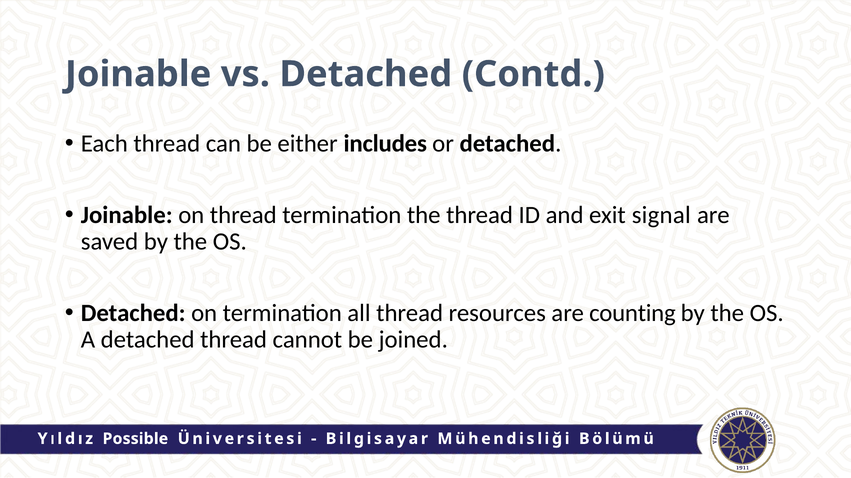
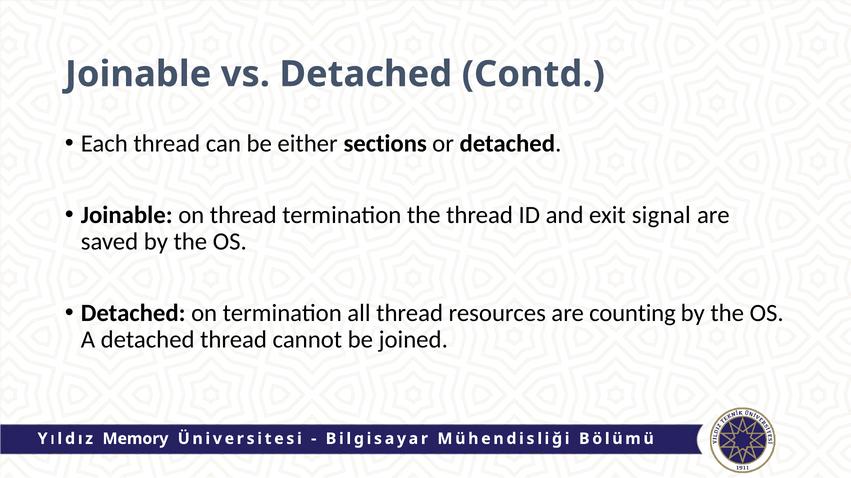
includes: includes -> sections (385, 144)
Possible: Possible -> Memory (135, 439)
